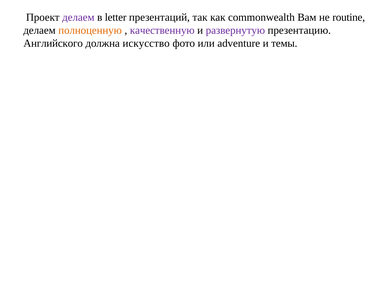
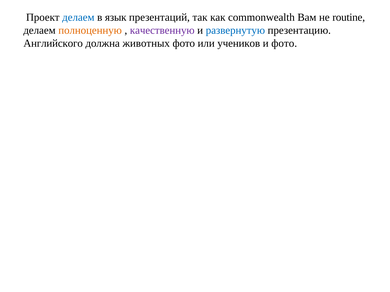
делаем colour: purple -> blue (78, 17)
letter: letter -> язык (116, 17)
развернутую colour: purple -> blue (235, 30)
искусство: искусство -> животных (146, 43)
adventure: adventure -> учеников (239, 43)
и темы: темы -> фото (284, 43)
